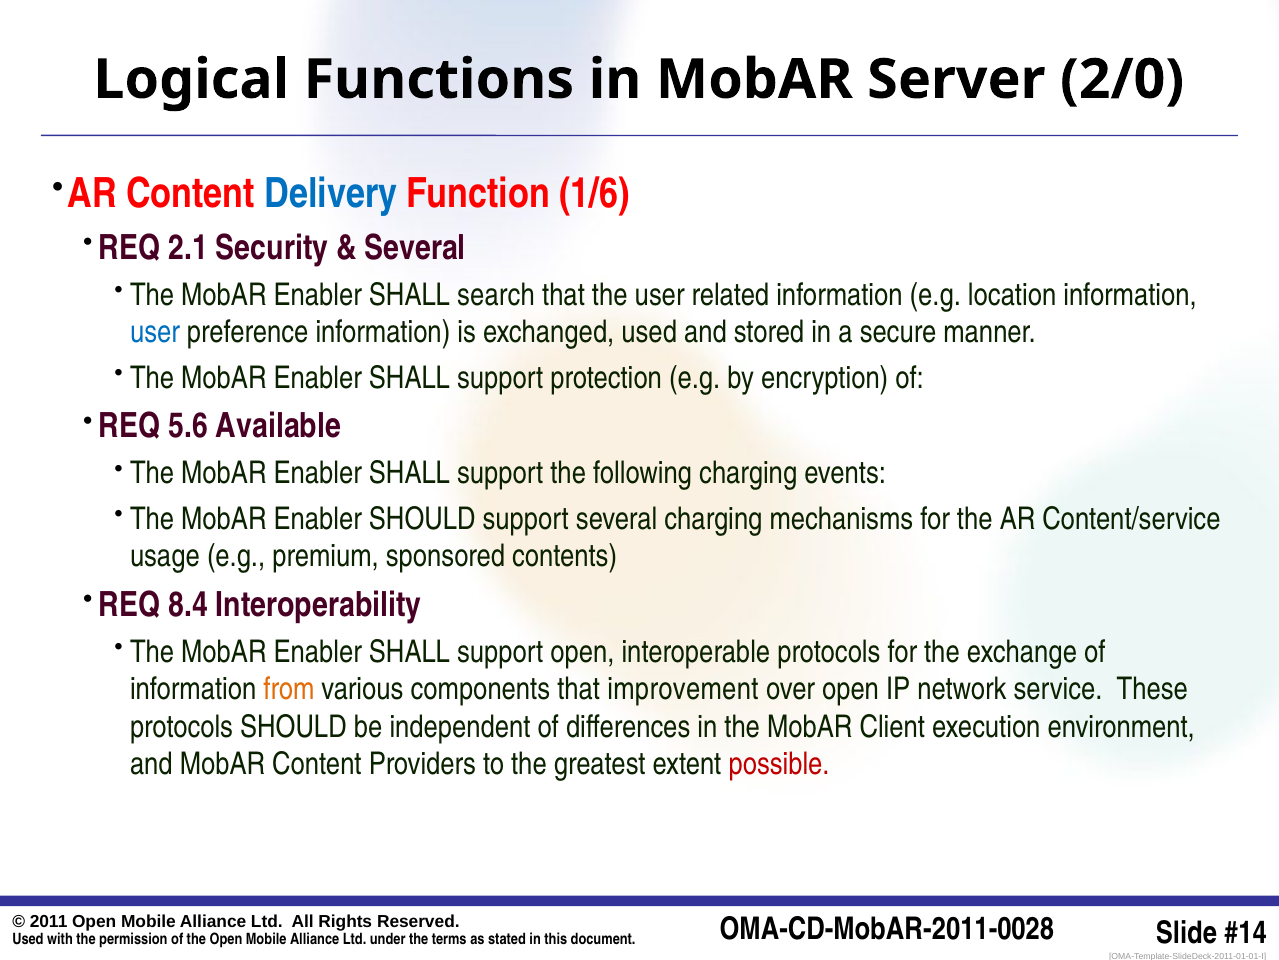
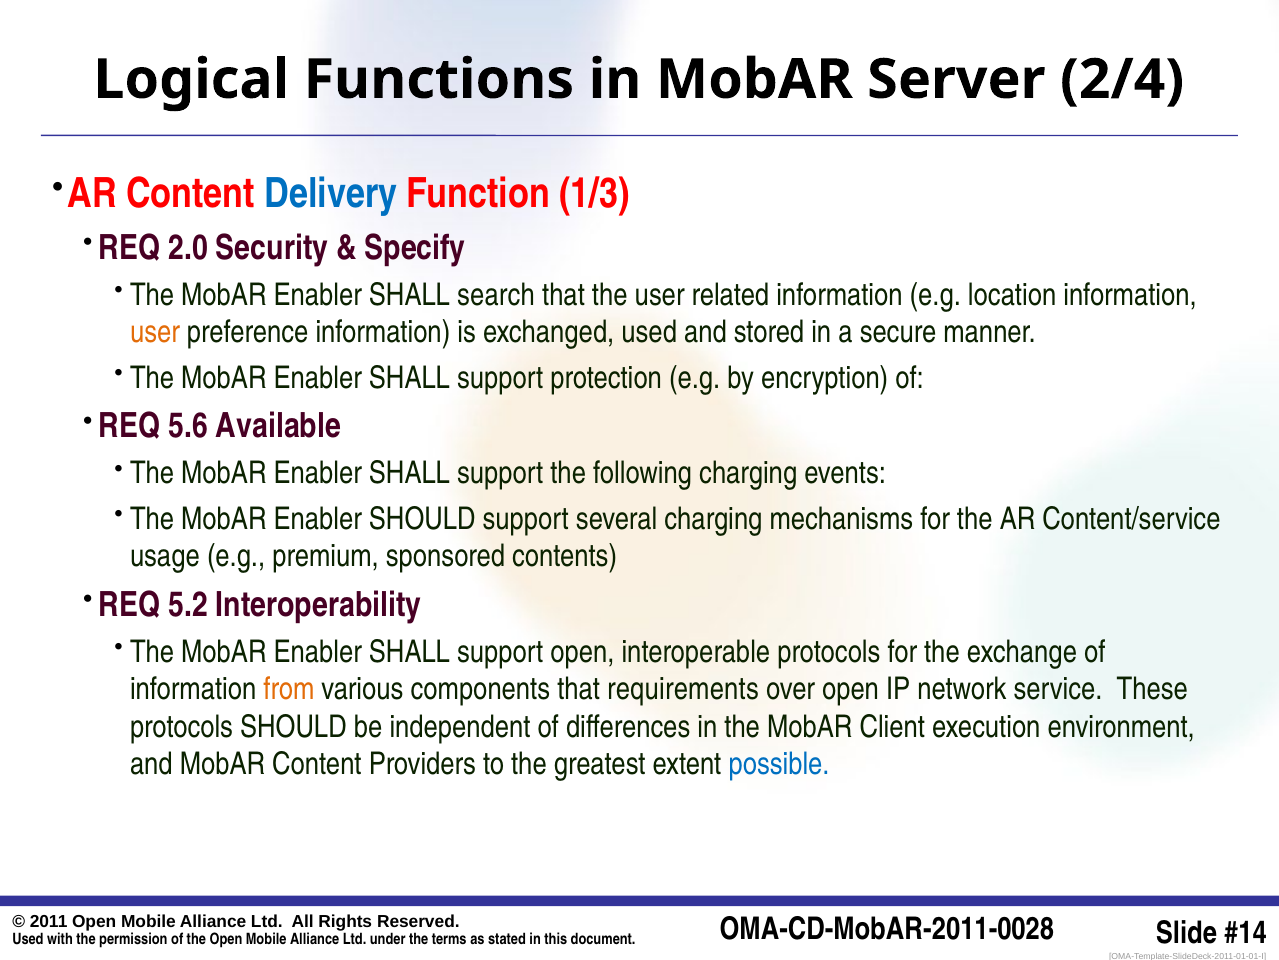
2/0: 2/0 -> 2/4 (1122, 80)
1/6: 1/6 -> 1/3 (594, 194)
2.1: 2.1 -> 2.0 (188, 248)
Several: Several -> Specify (415, 248)
user colour: blue -> orange (155, 332)
8.4: 8.4 -> 5.2 (188, 604)
improvement: improvement -> requirements (683, 689)
possible colour: red -> blue (779, 764)
